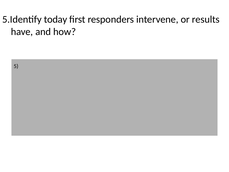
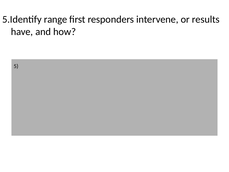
today: today -> range (56, 19)
